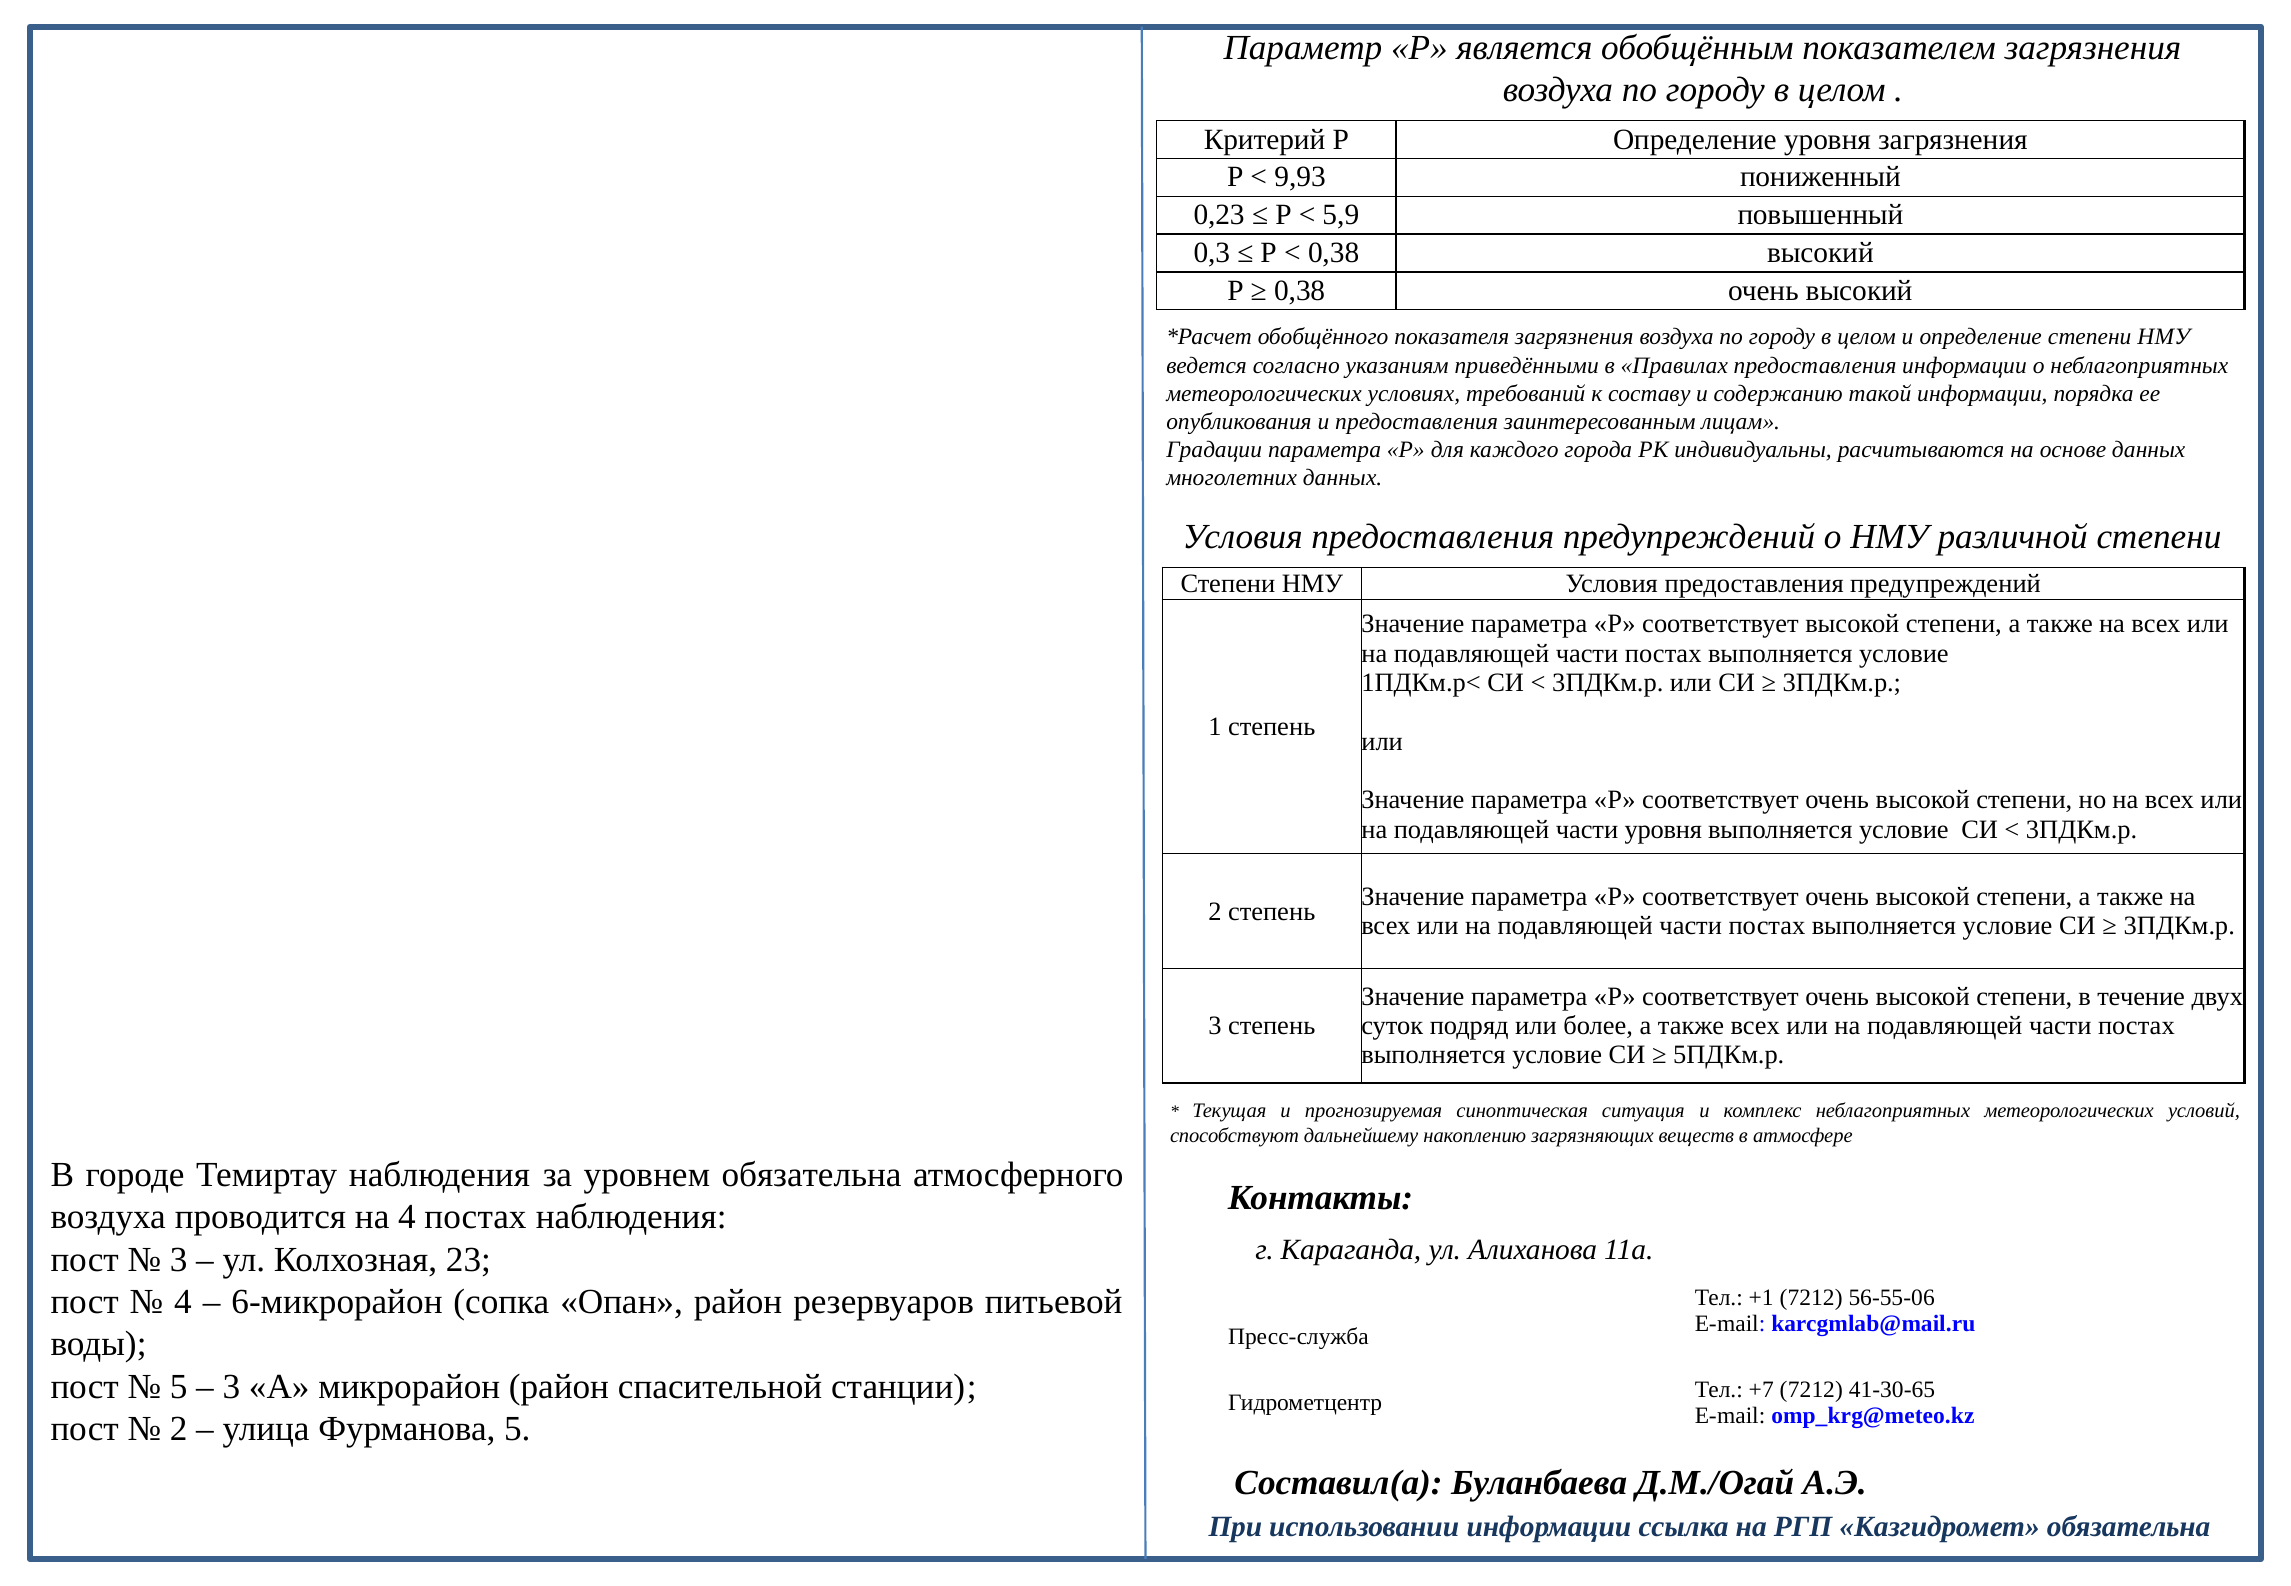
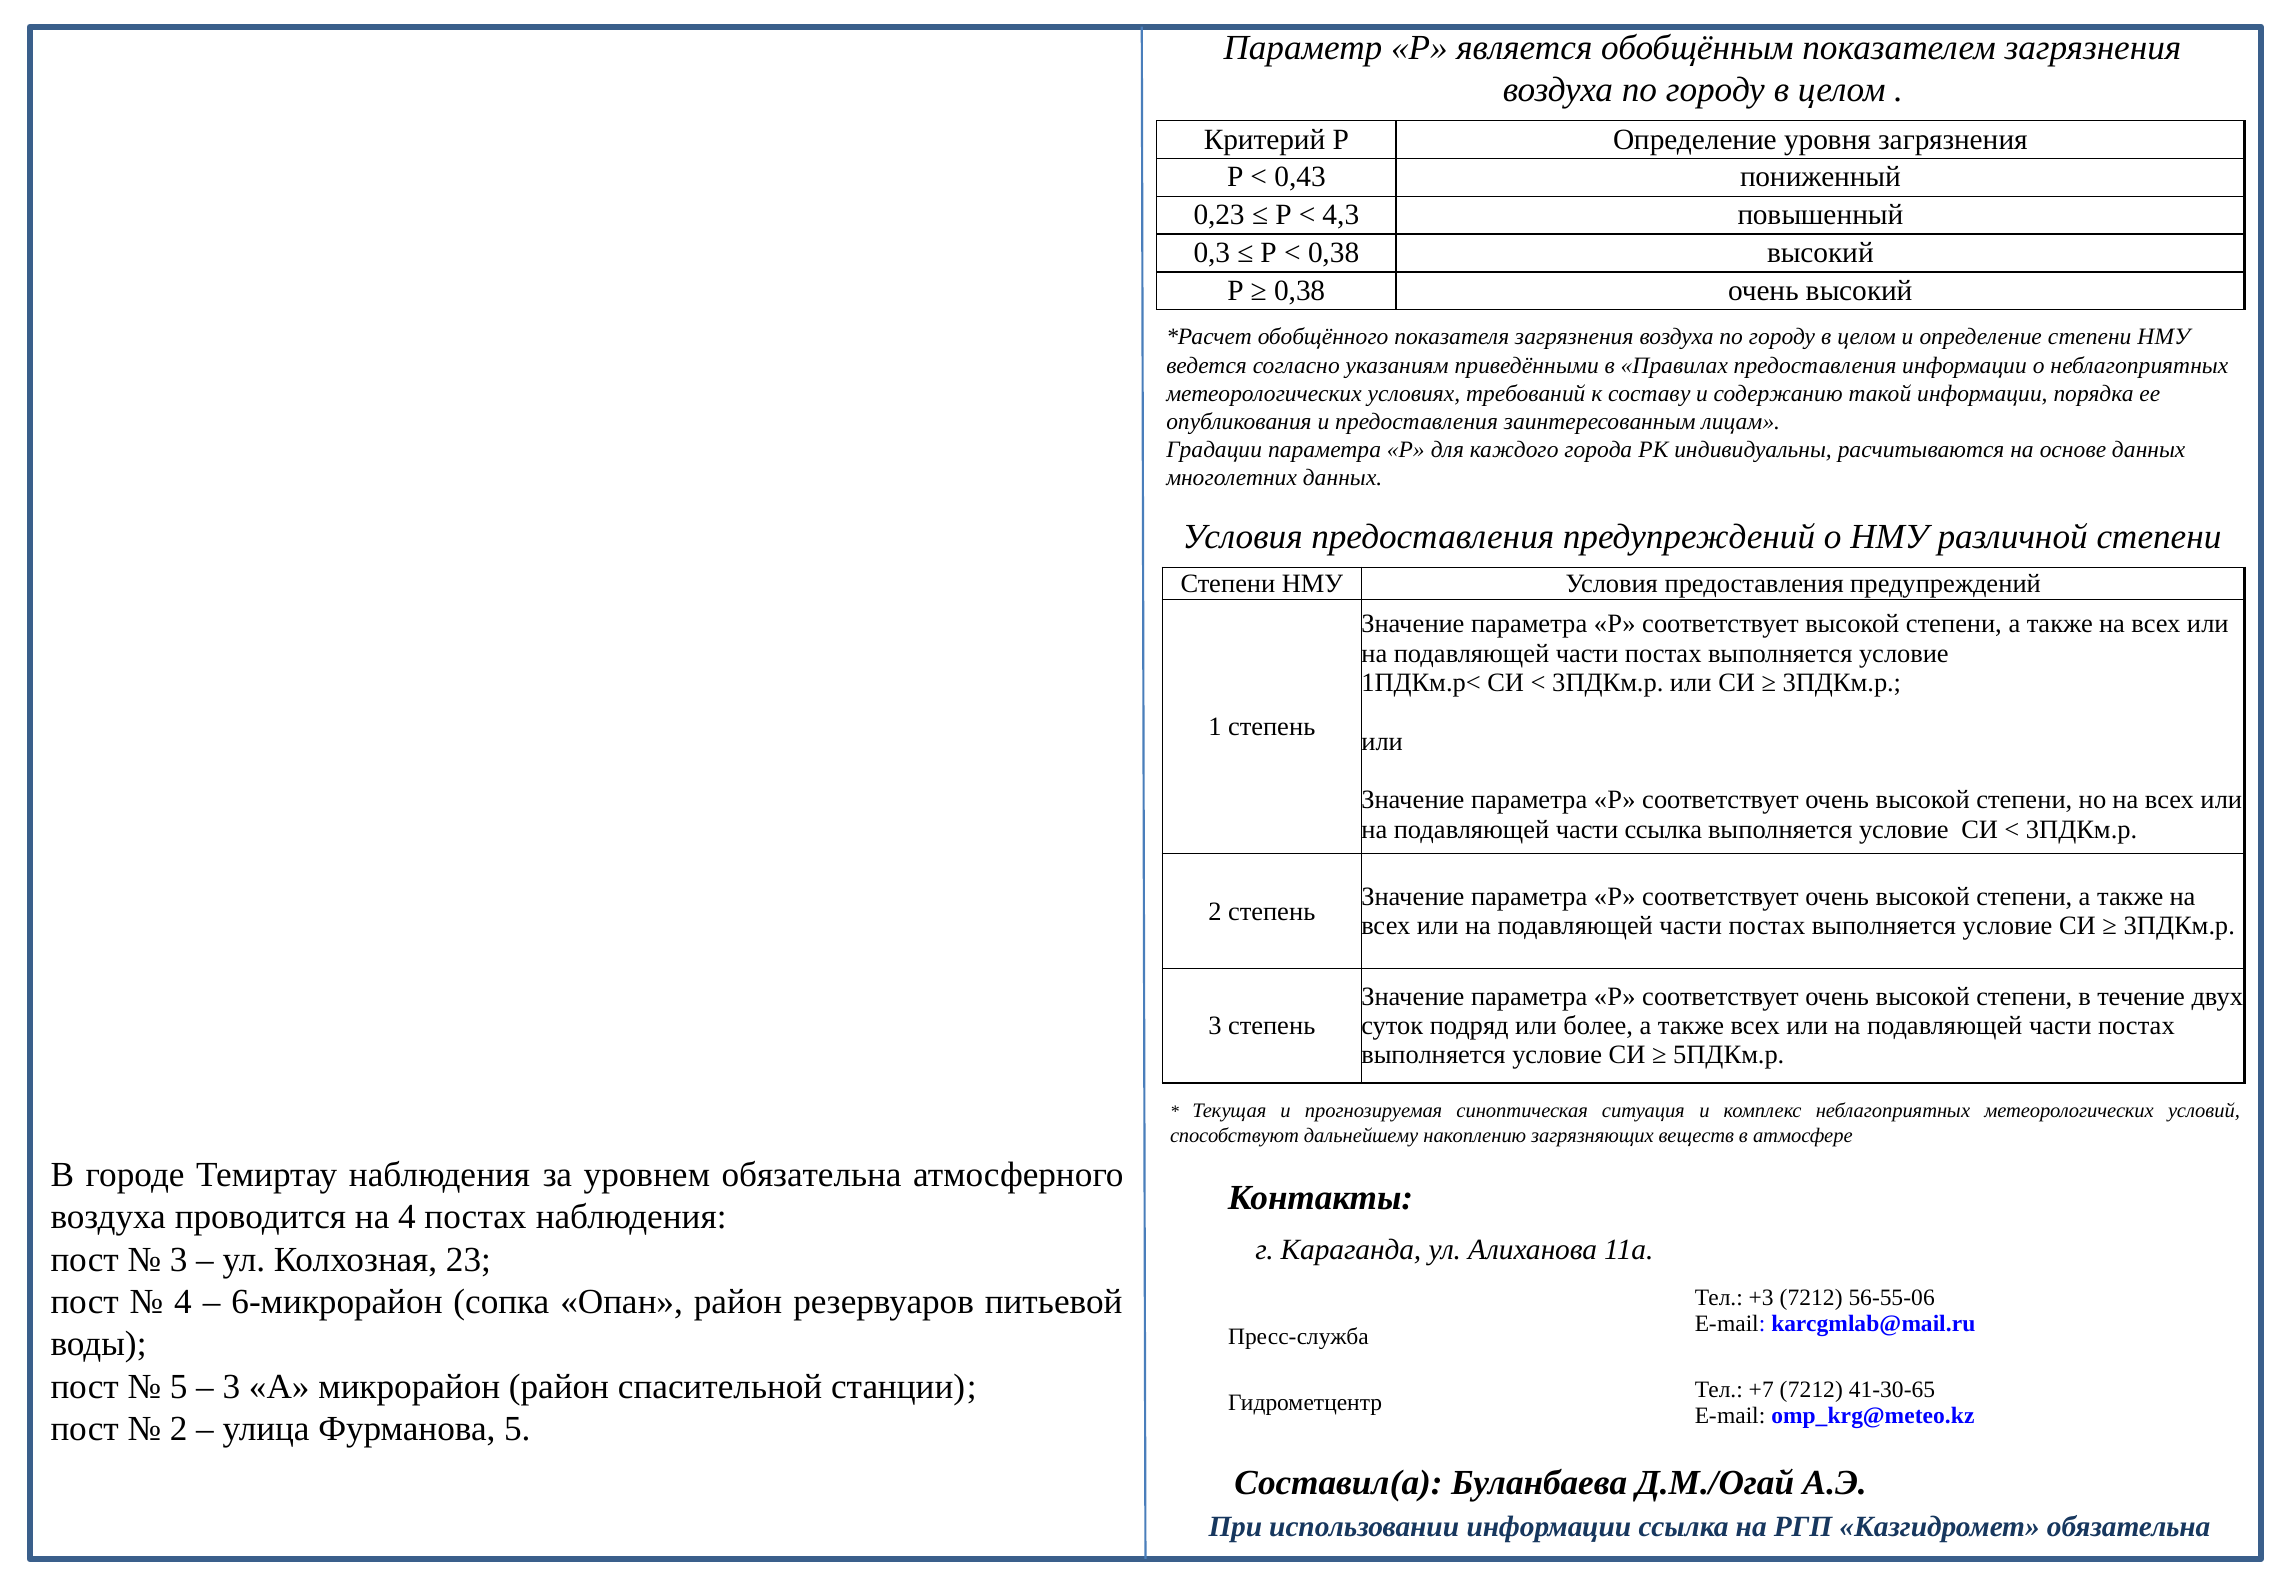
9,93: 9,93 -> 0,43 (1300, 177)
5,9: 5,9 -> 4,3 (1341, 215)
части уровня: уровня -> ссылка (1663, 829)
+1: +1 -> +3 (1761, 1298)
